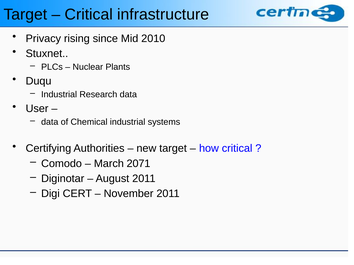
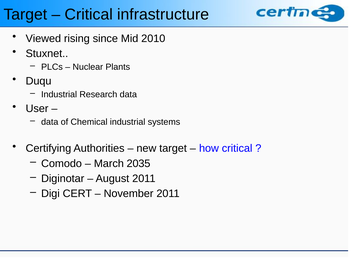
Privacy: Privacy -> Viewed (43, 39)
2071: 2071 -> 2035 (138, 164)
